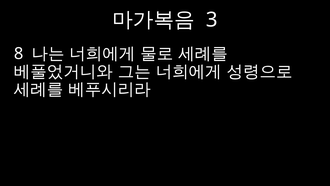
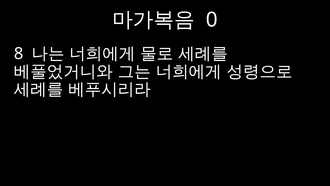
3: 3 -> 0 (212, 20)
